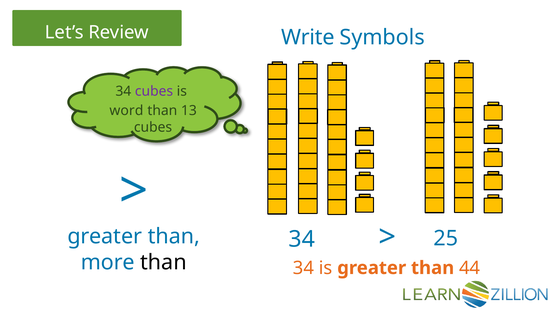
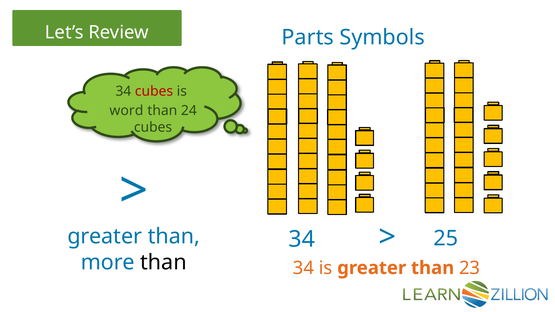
Write: Write -> Parts (308, 37)
cubes colour: purple -> red (154, 91)
13: 13 -> 24 (189, 111)
44: 44 -> 23 (470, 268)
